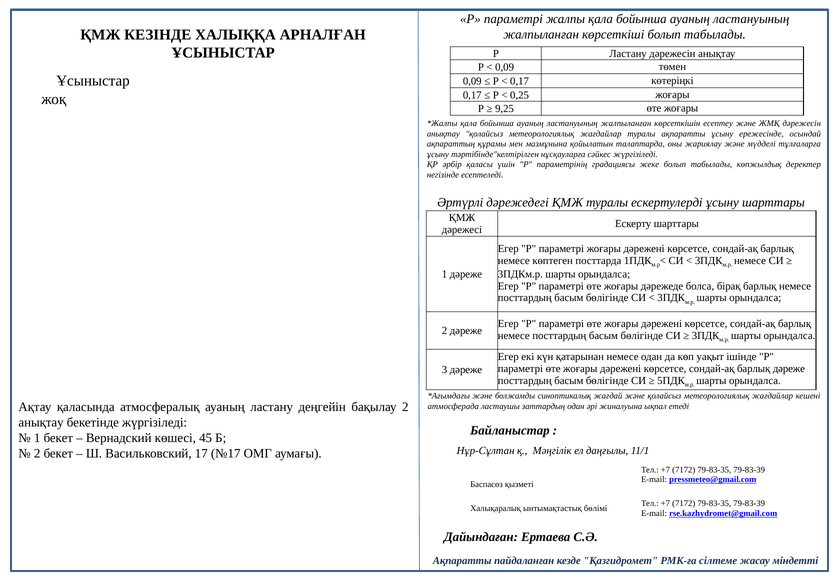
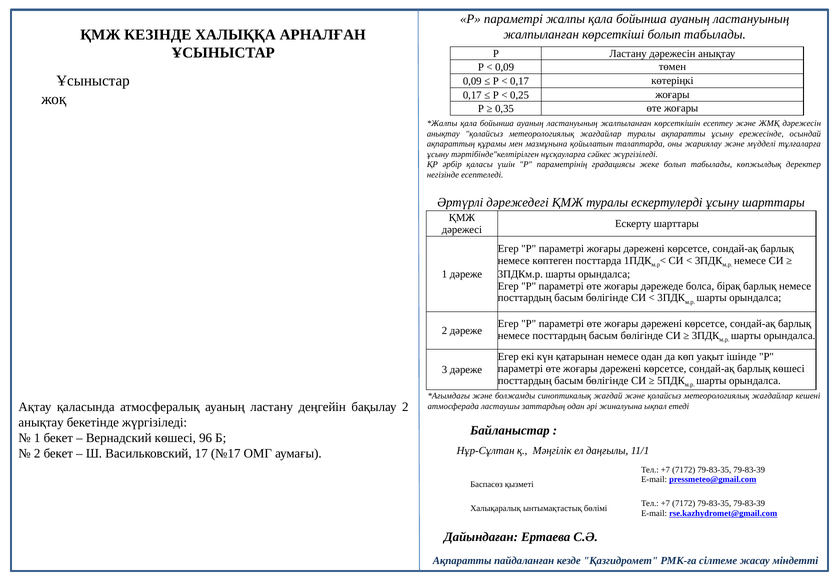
9,25: 9,25 -> 0,35 (505, 109)
барлық дәреже: дәреже -> көшесі (789, 369)
45: 45 -> 96 (206, 438)
